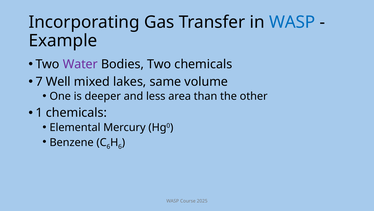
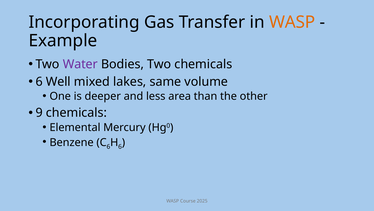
WASP colour: blue -> orange (292, 22)
7: 7 -> 6 (39, 81)
1: 1 -> 9 (39, 113)
